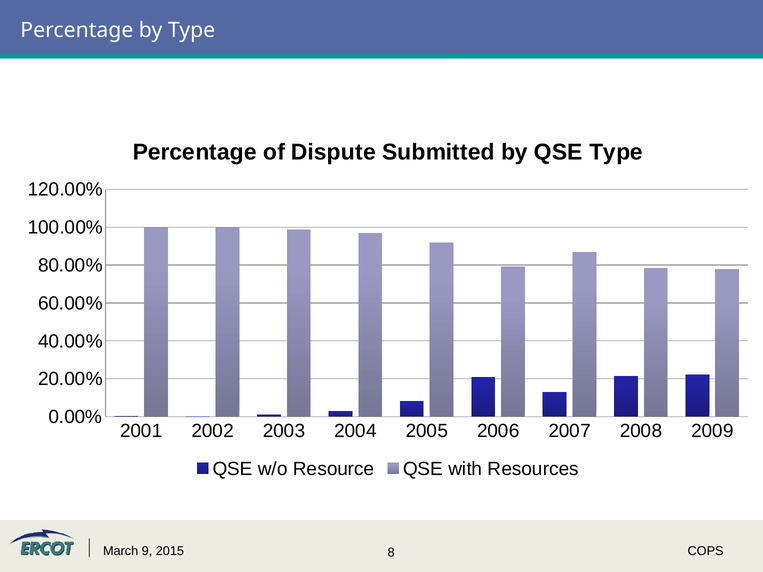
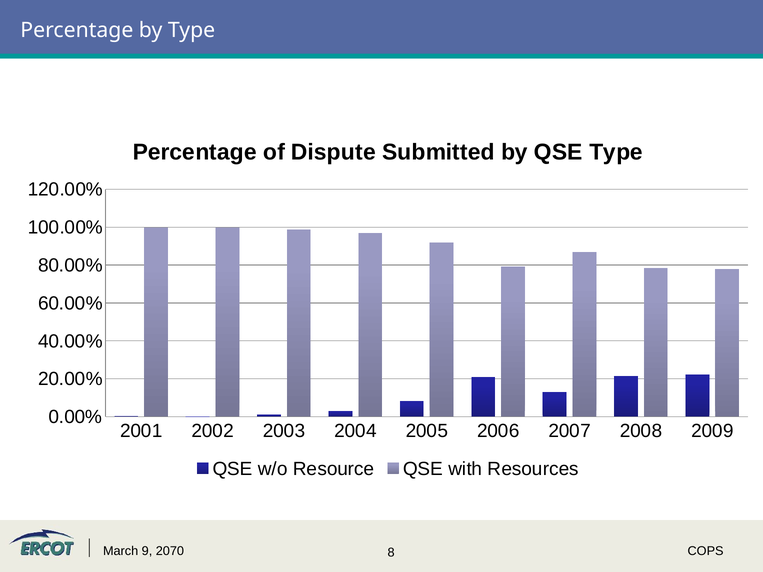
2015: 2015 -> 2070 (170, 551)
